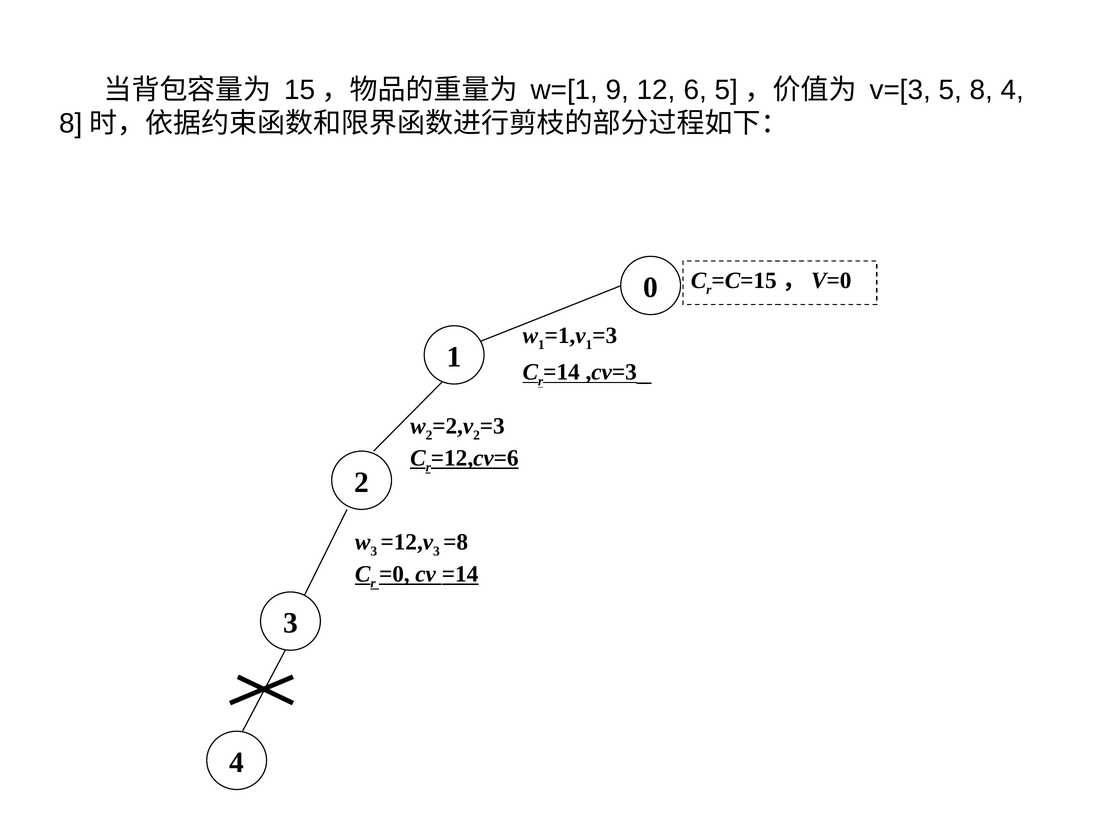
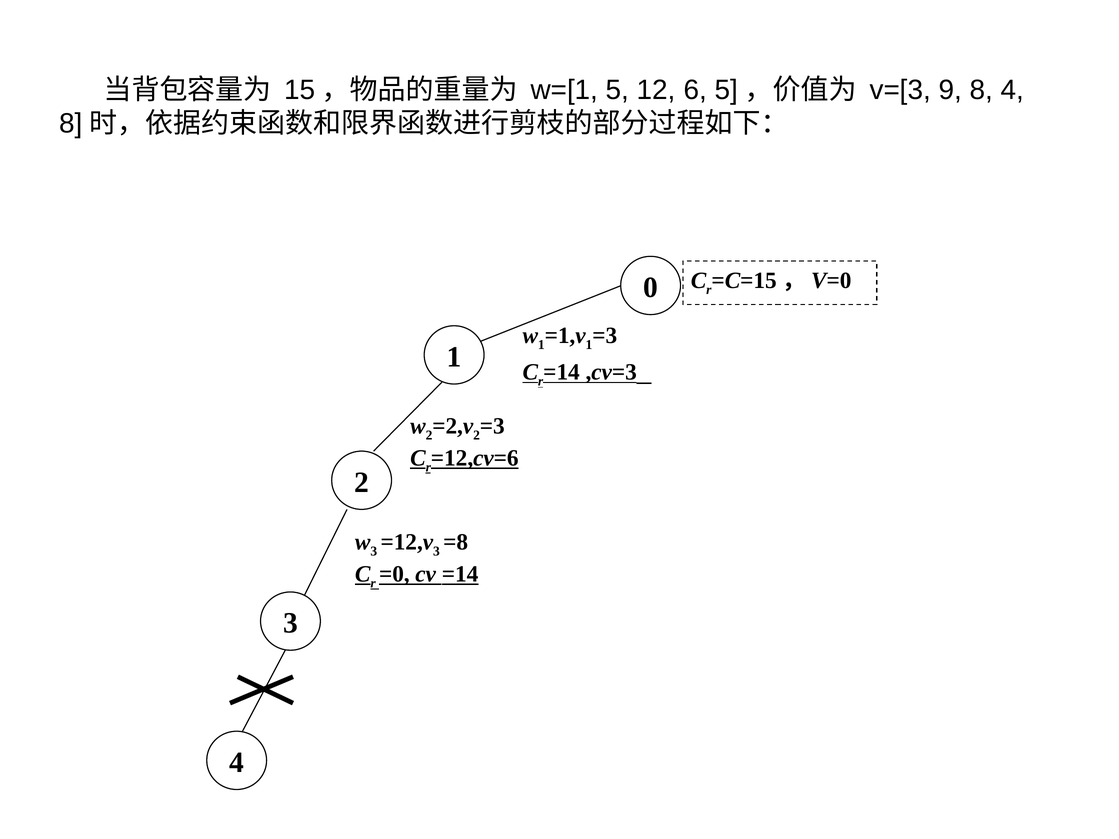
w=[1 9: 9 -> 5 (618, 90)
v=[3 5: 5 -> 9 (950, 90)
